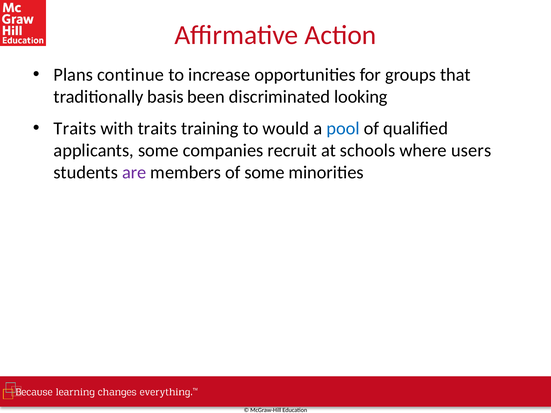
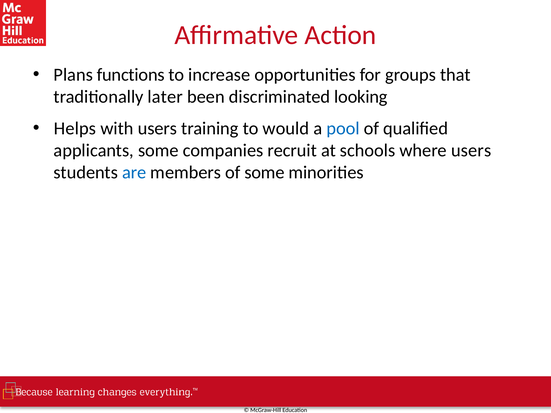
continue: continue -> functions (131, 75)
basis: basis -> later (165, 97)
Traits: Traits -> Helps (75, 129)
with traits: traits -> users (157, 129)
are colour: purple -> blue (134, 173)
